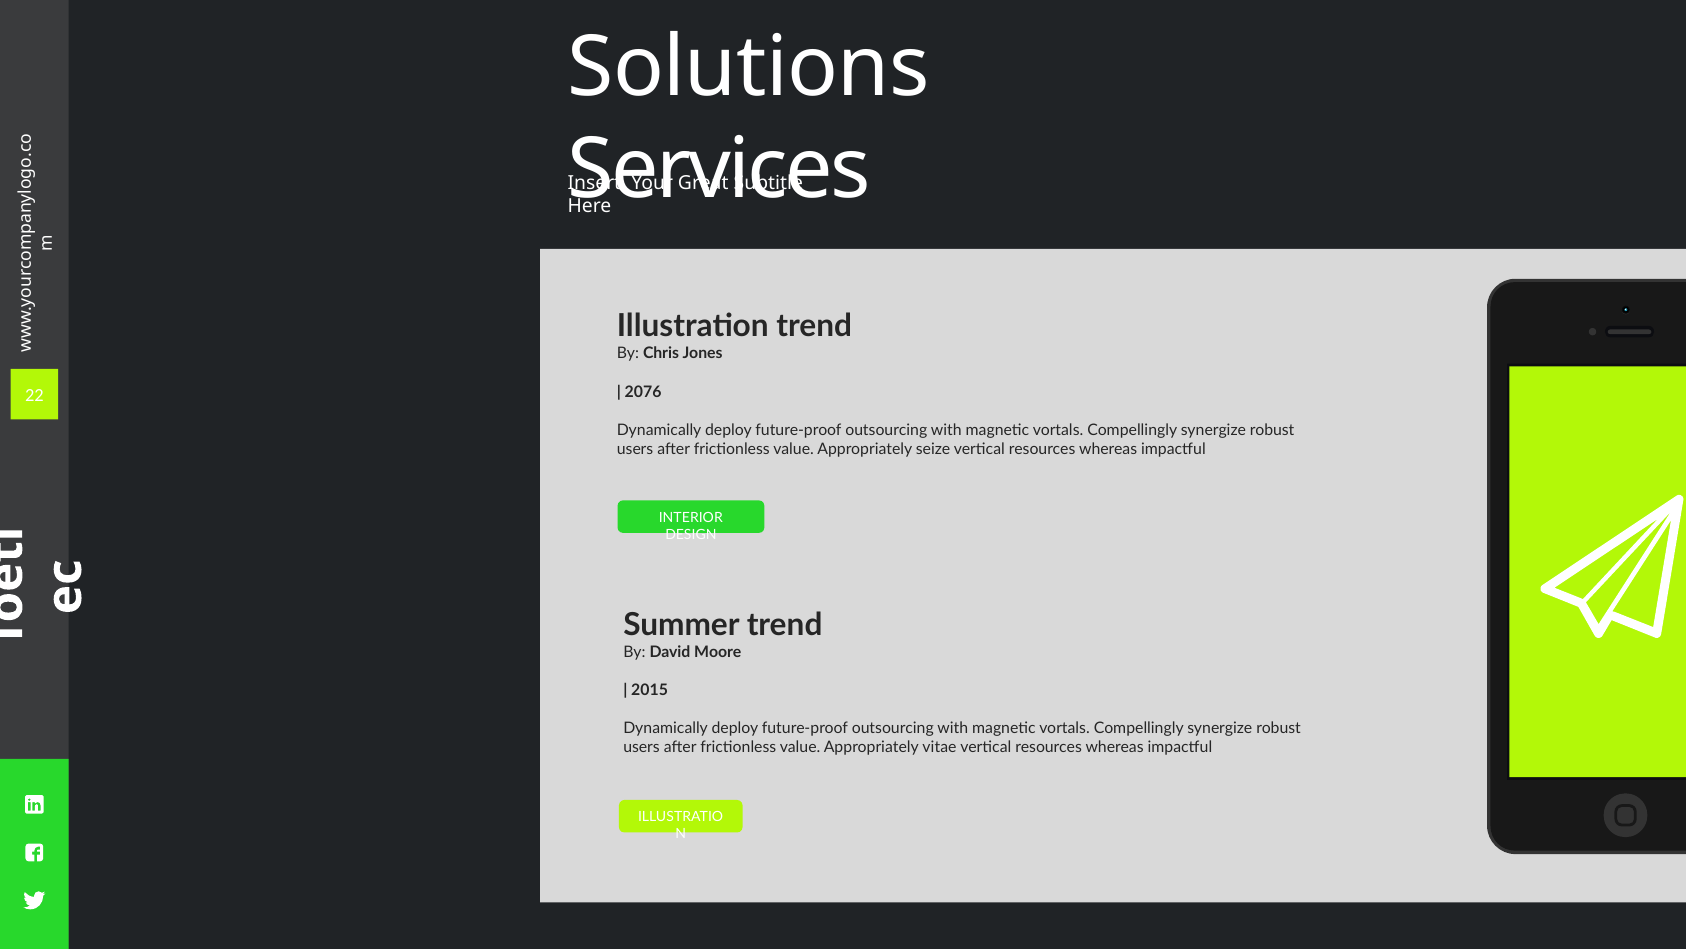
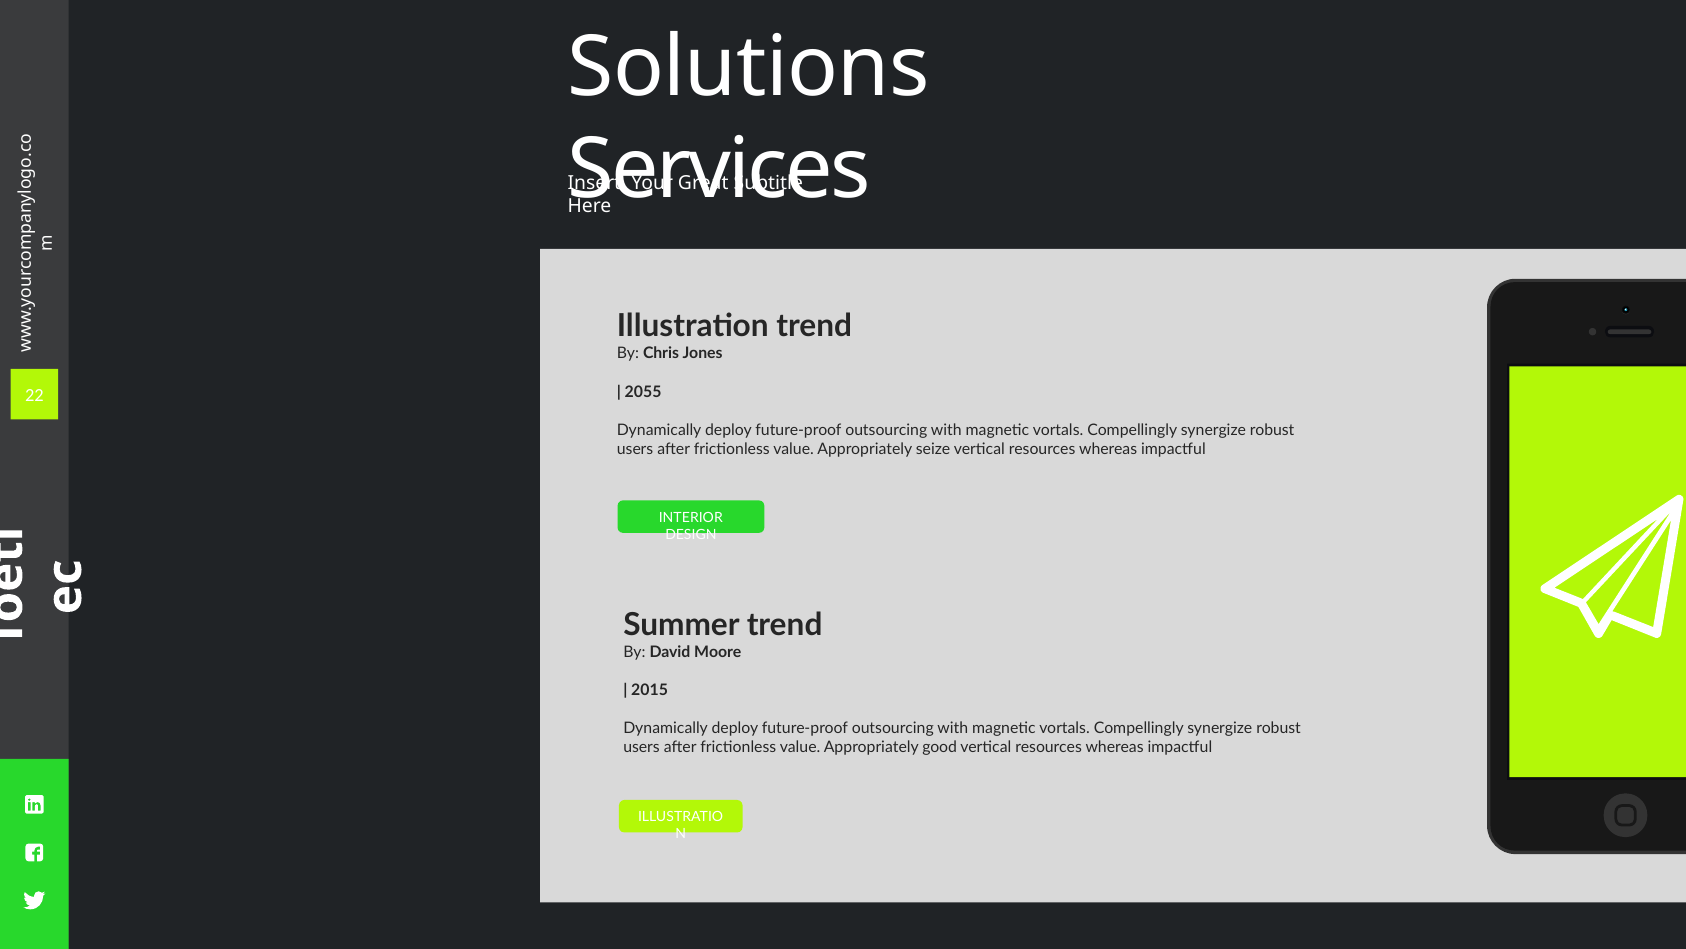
2076: 2076 -> 2055 (643, 392)
vitae: vitae -> good (940, 747)
